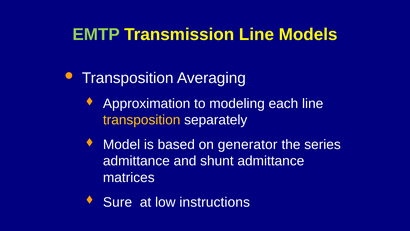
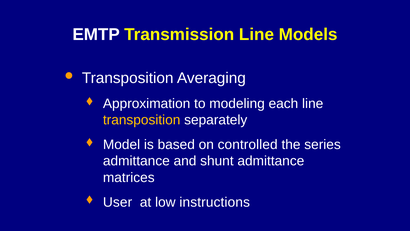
EMTP colour: light green -> white (96, 35)
generator: generator -> controlled (248, 144)
Sure: Sure -> User (118, 202)
